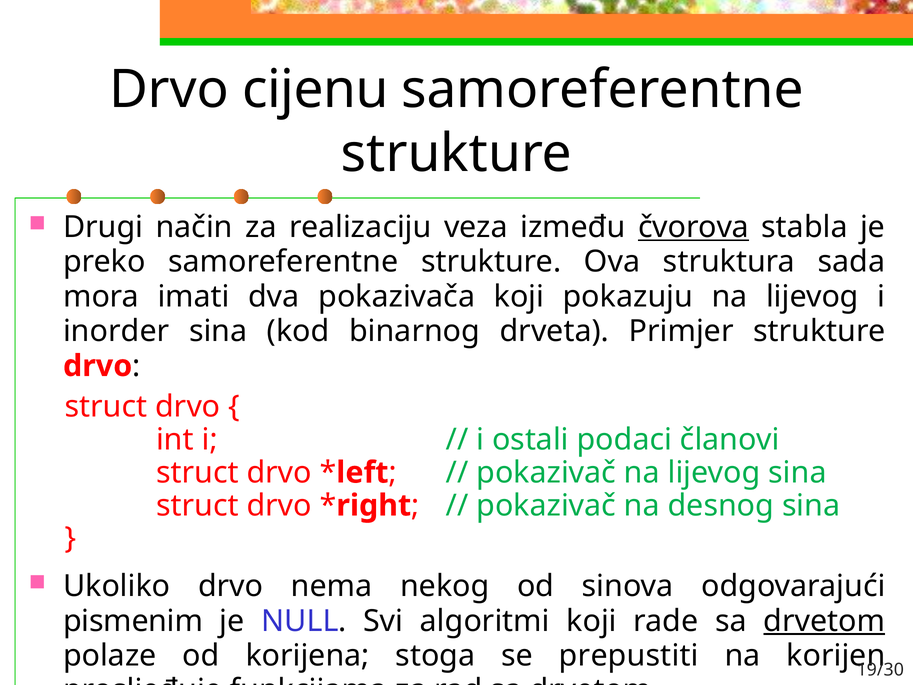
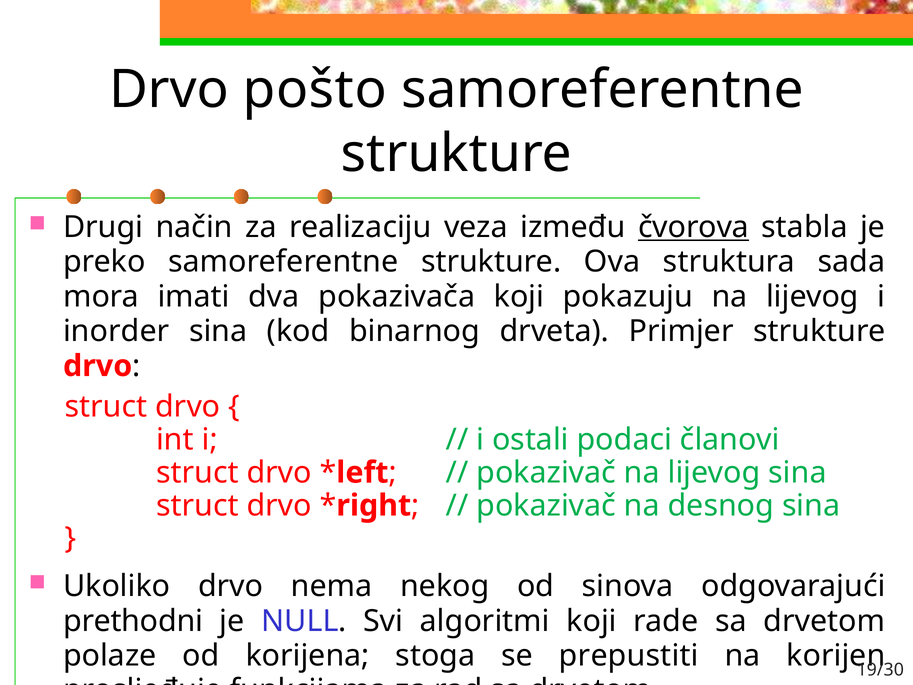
cijenu: cijenu -> pošto (315, 90)
pismenim: pismenim -> prethodni (133, 621)
drvetom underline: present -> none (824, 621)
